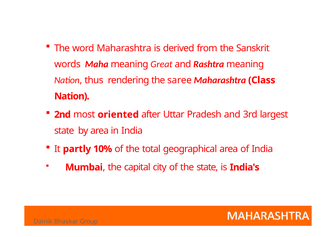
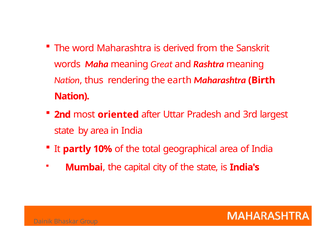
saree: saree -> earth (179, 80)
Class: Class -> Birth (262, 80)
